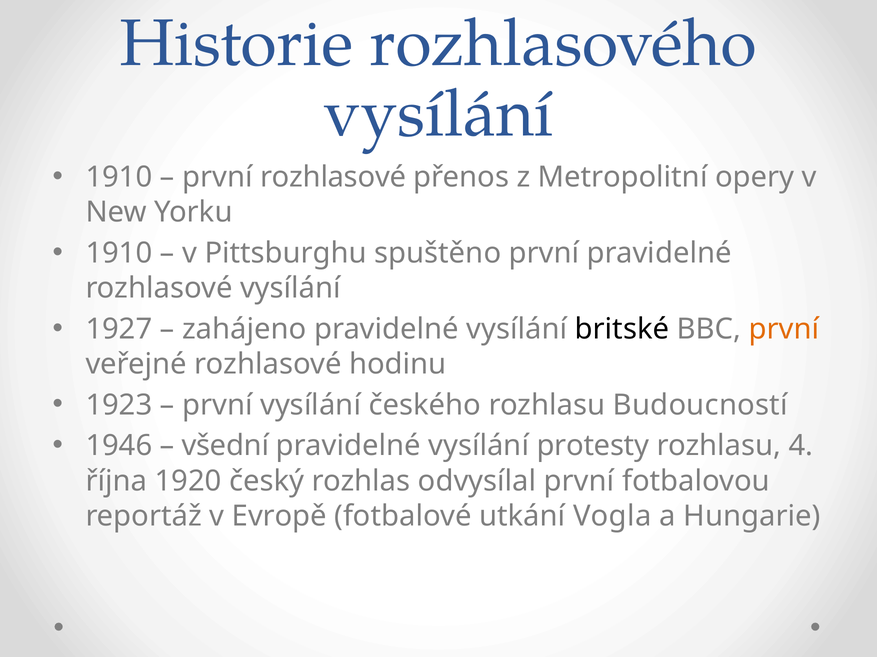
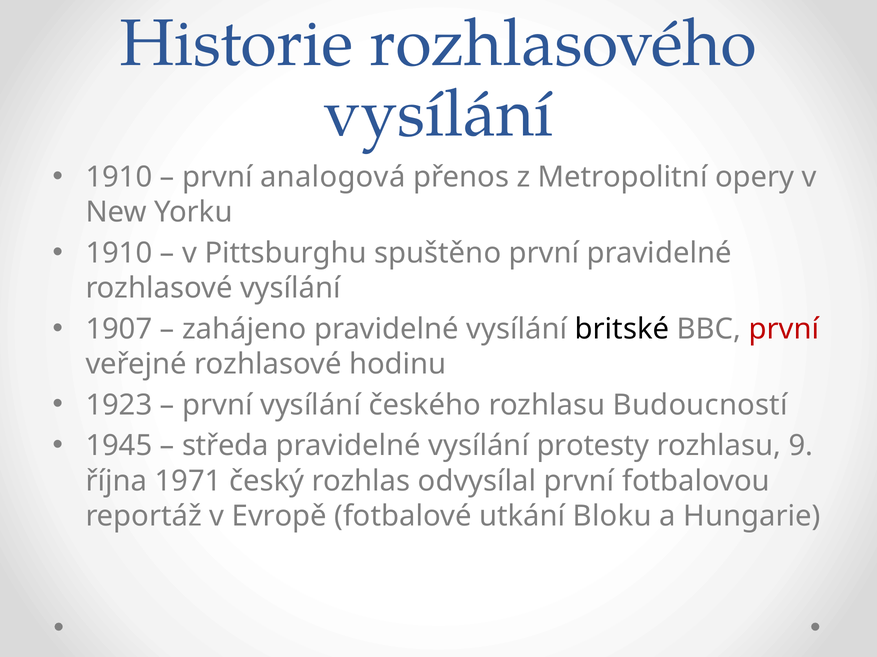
první rozhlasové: rozhlasové -> analogová (333, 177)
1927: 1927 -> 1907 (119, 329)
první colour: orange -> red (784, 329)
1946: 1946 -> 1945 (119, 446)
všední: všední -> středa (225, 446)
4: 4 -> 9 (801, 446)
1920: 1920 -> 1971 (188, 481)
Vogla: Vogla -> Bloku (612, 517)
